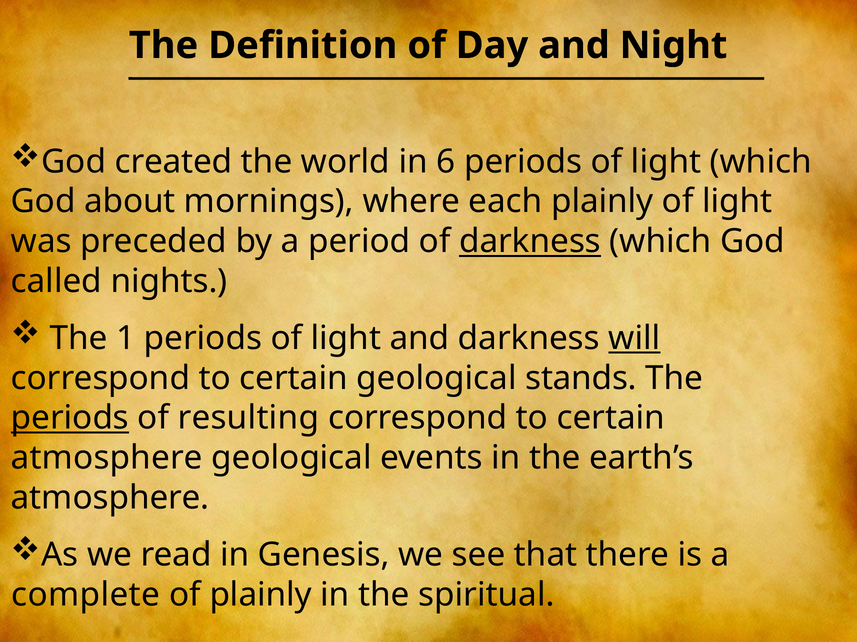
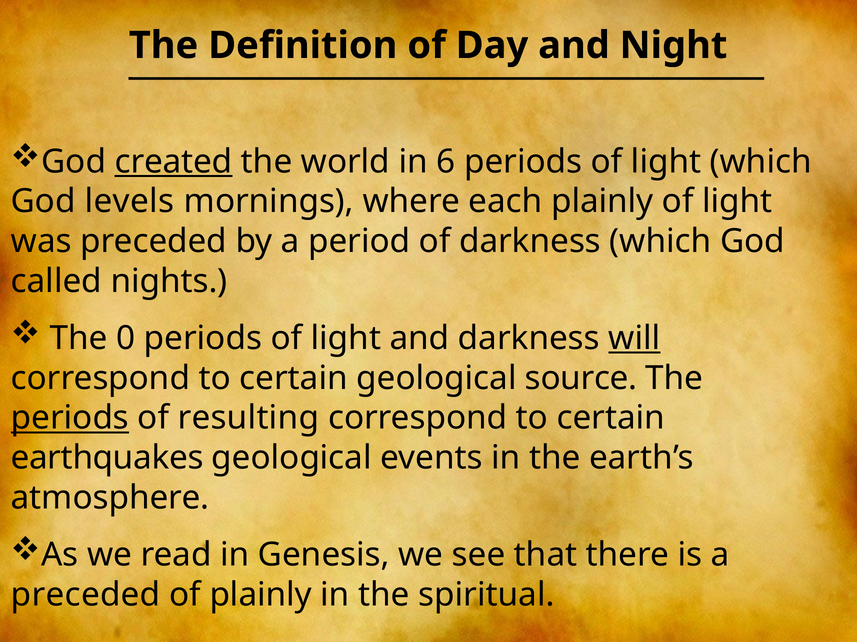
created underline: none -> present (174, 162)
about: about -> levels (130, 202)
darkness underline: present -> none (530, 242)
1: 1 -> 0 (126, 338)
stands: stands -> source (581, 378)
atmosphere: atmosphere -> earthquakes (107, 458)
complete: complete -> preceded (86, 595)
